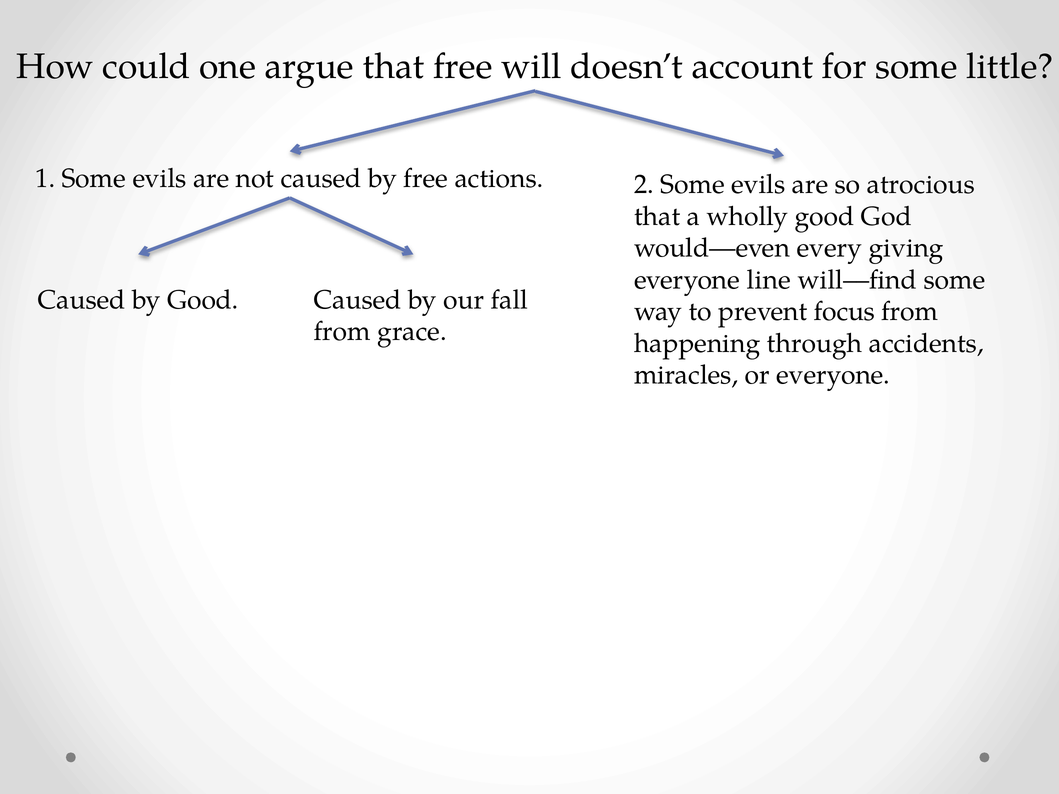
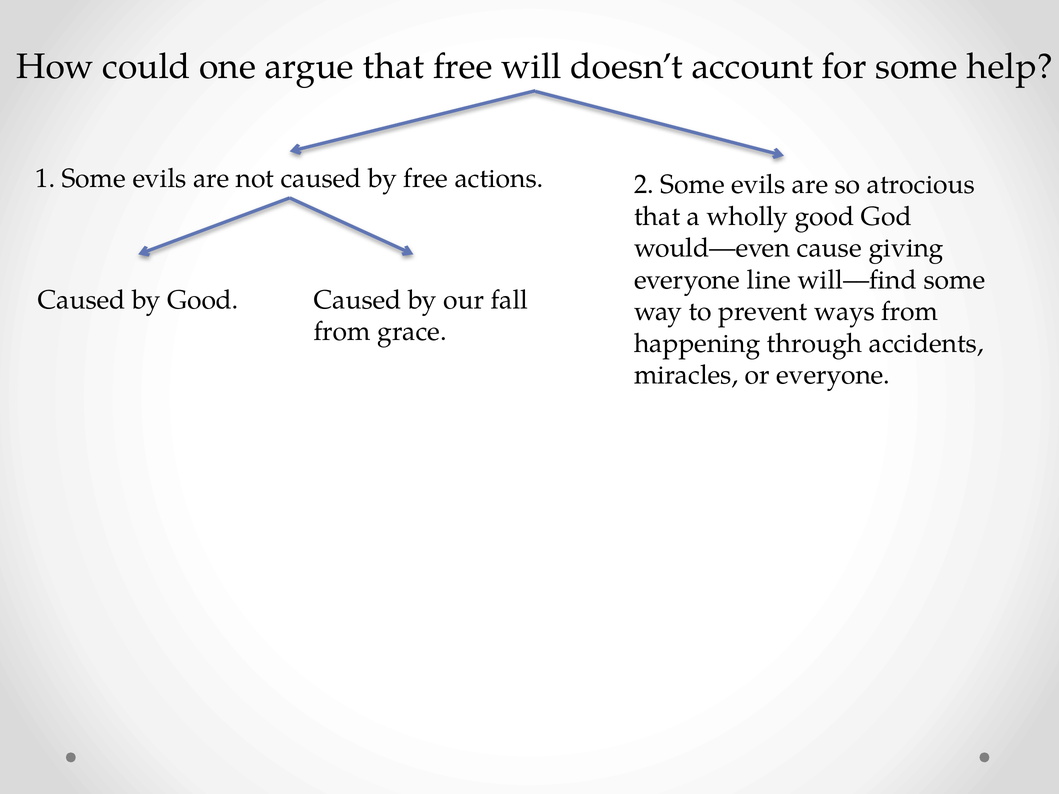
little: little -> help (1010, 67)
every: every -> cause (829, 248)
focus: focus -> ways (844, 312)
